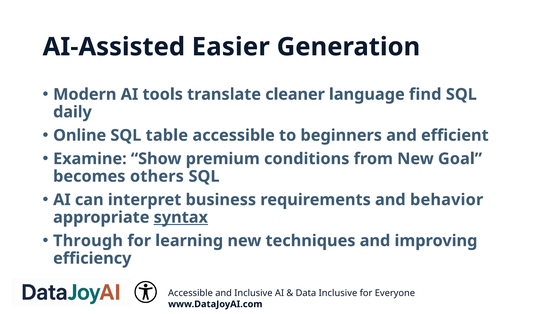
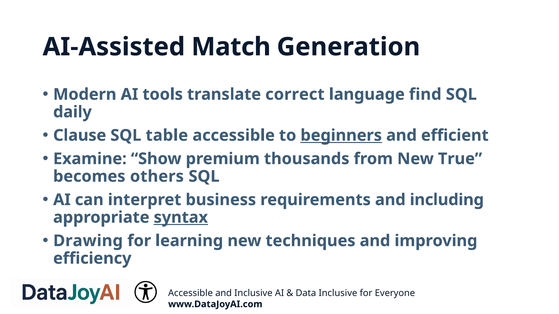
Easier: Easier -> Match (231, 47)
cleaner: cleaner -> correct (295, 95)
Online: Online -> Clause (80, 136)
beginners underline: none -> present (341, 136)
conditions: conditions -> thousands (307, 159)
Goal: Goal -> True (460, 159)
behavior: behavior -> including (447, 200)
Through: Through -> Drawing (88, 241)
